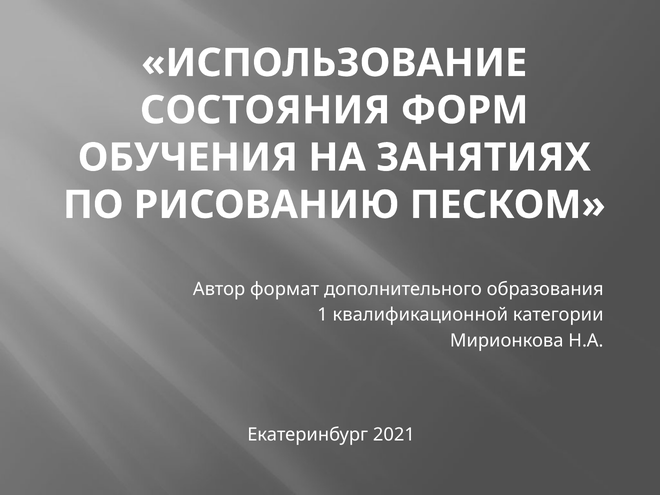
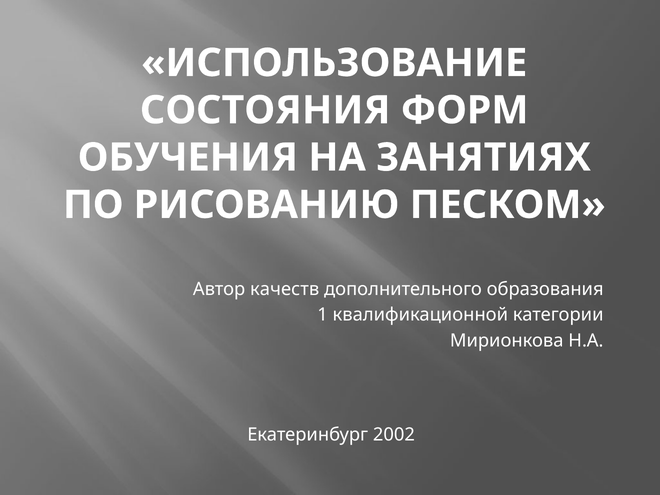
формат: формат -> качеств (285, 289)
2021: 2021 -> 2002 (394, 435)
